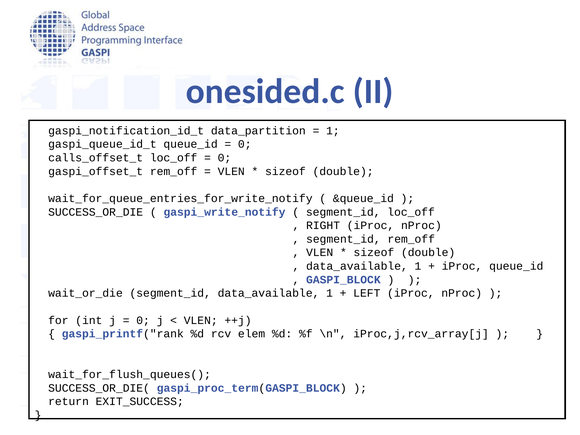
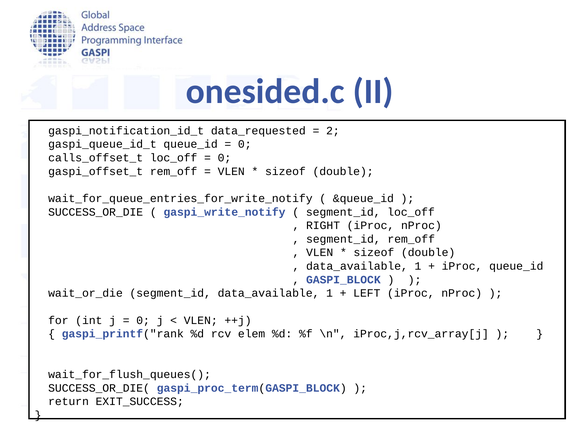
data_partition: data_partition -> data_requested (258, 131)
1: 1 -> 2 (333, 131)
